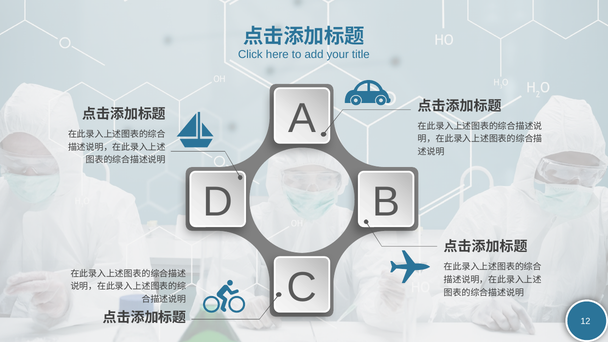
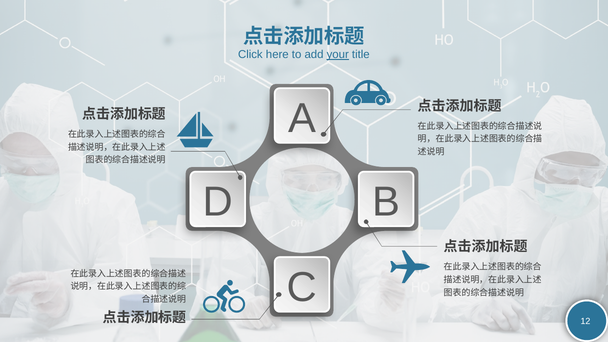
your underline: none -> present (338, 55)
